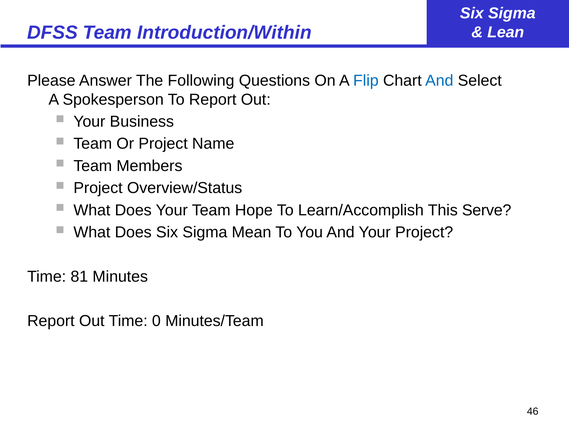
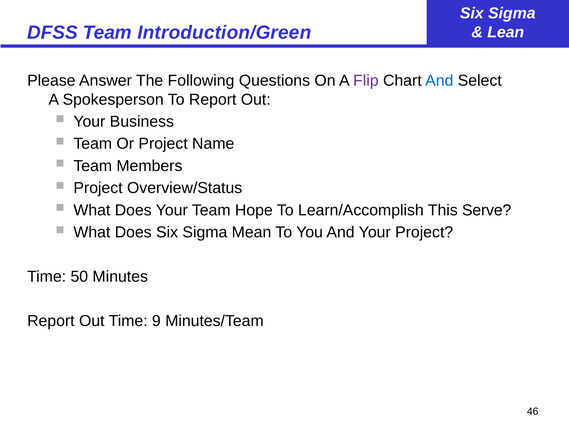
Introduction/Within: Introduction/Within -> Introduction/Green (224, 33)
Flip colour: blue -> purple (366, 80)
81: 81 -> 50 (79, 276)
0: 0 -> 9 (156, 321)
